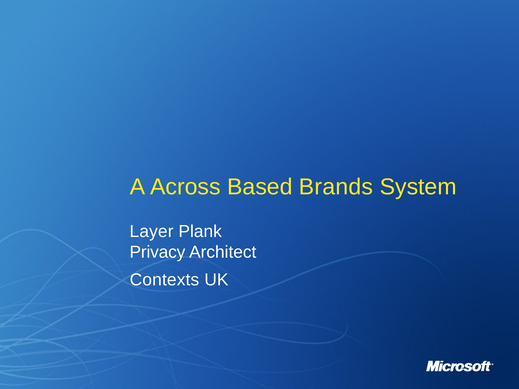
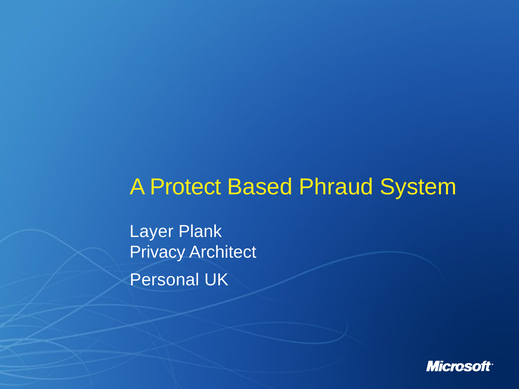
Across: Across -> Protect (186, 187)
Brands: Brands -> Phraud (336, 187)
Contexts: Contexts -> Personal (164, 280)
